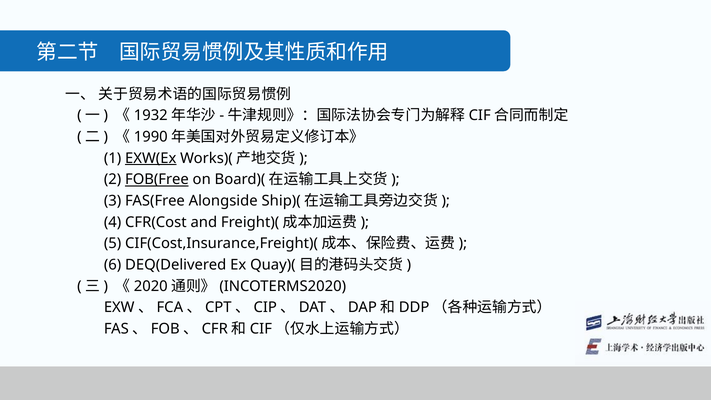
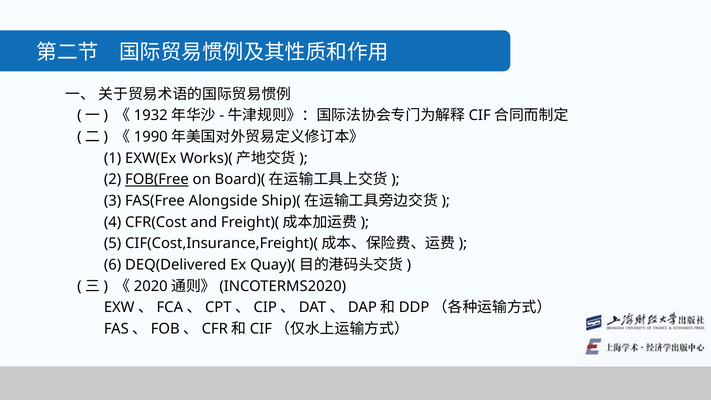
EXW(Ex underline: present -> none (151, 158)
